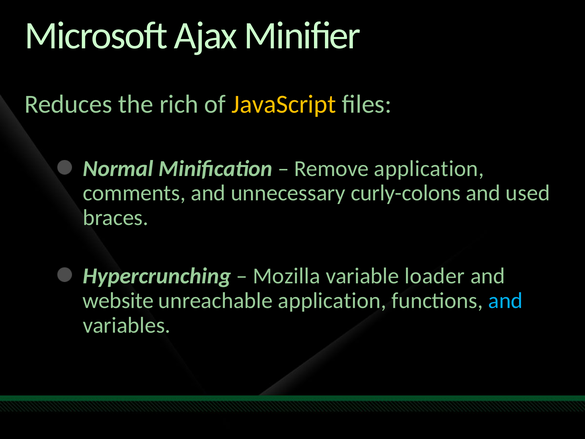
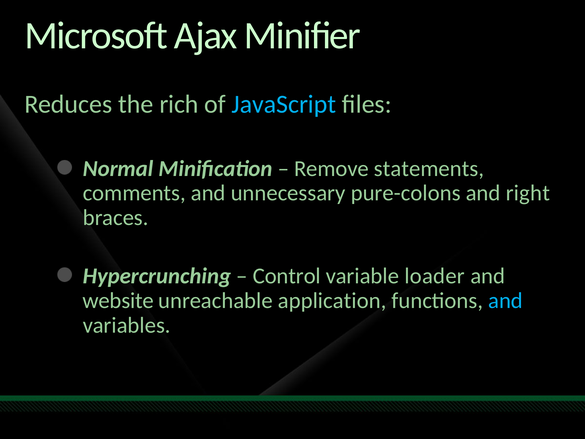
JavaScript colour: yellow -> light blue (284, 104)
Remove application: application -> statements (429, 168)
curly-colons: curly-colons -> pure-colons (406, 193)
used: used -> right (528, 193)
Mozilla: Mozilla -> Control (287, 276)
